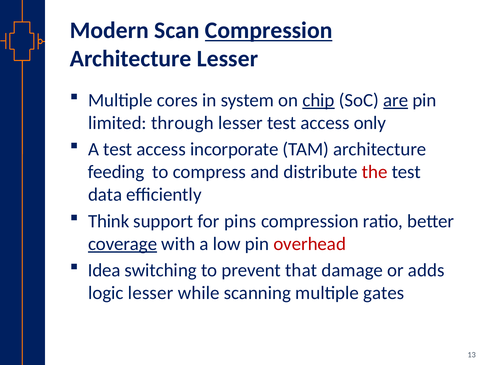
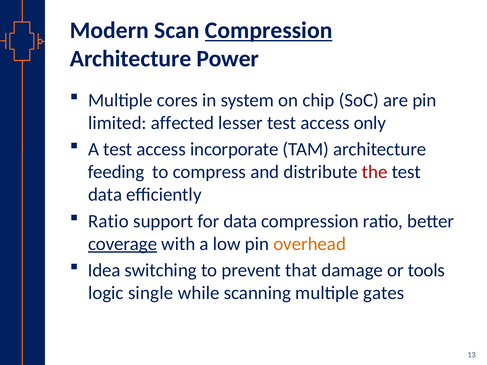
Architecture Lesser: Lesser -> Power (228, 59)
chip underline: present -> none (318, 100)
are underline: present -> none (396, 100)
through: through -> affected (183, 123)
Think: Think -> Ratio (108, 221)
for pins: pins -> data (240, 221)
overhead colour: red -> orange (310, 244)
adds: adds -> tools (426, 270)
logic lesser: lesser -> single (151, 293)
